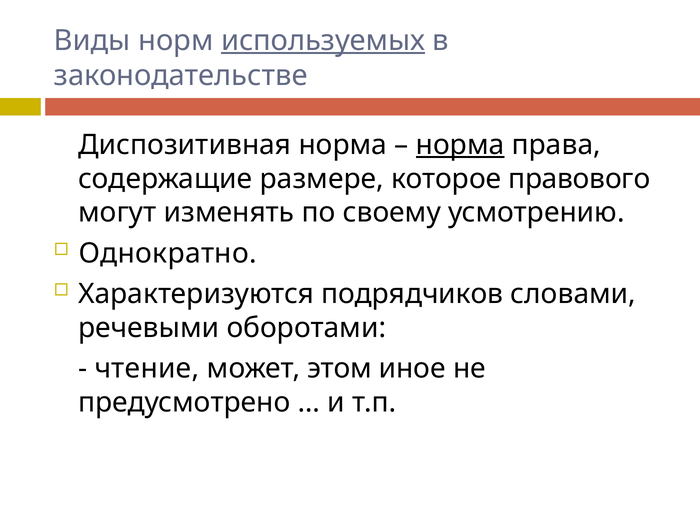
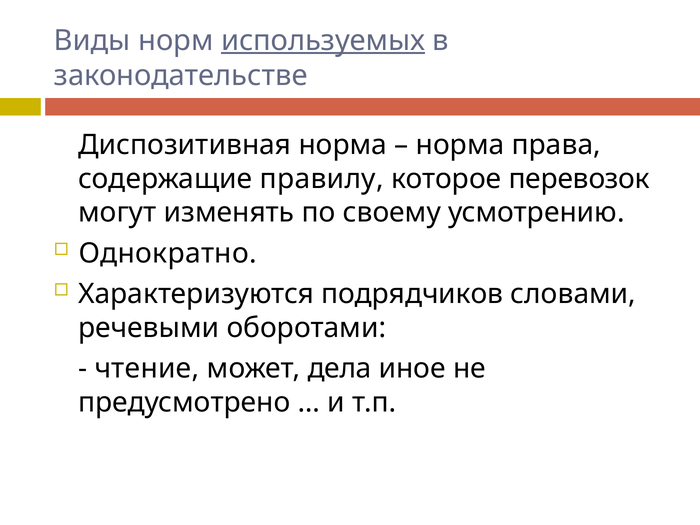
норма underline: present -> none (460, 145)
размере: размере -> правилу (322, 179)
правового: правового -> перевозок (579, 179)
этом: этом -> дела (340, 369)
